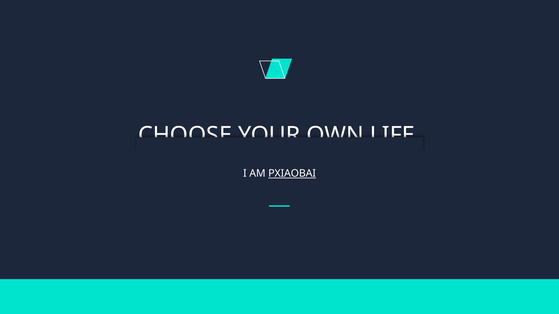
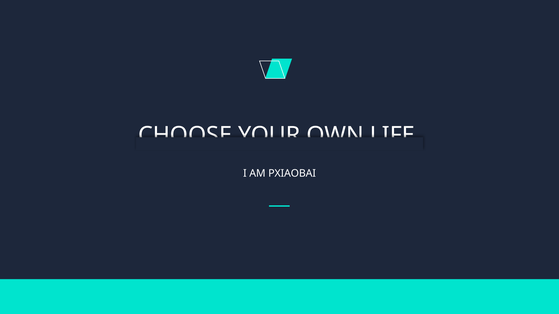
PXIAOBAI underline: present -> none (292, 174)
